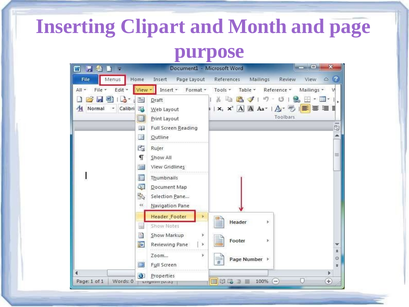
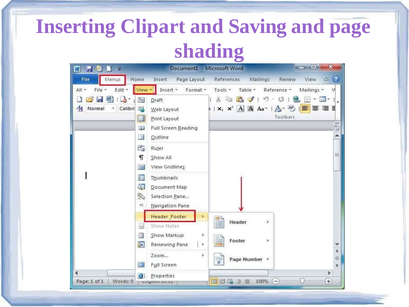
Month: Month -> Saving (258, 26)
purpose: purpose -> shading (209, 51)
